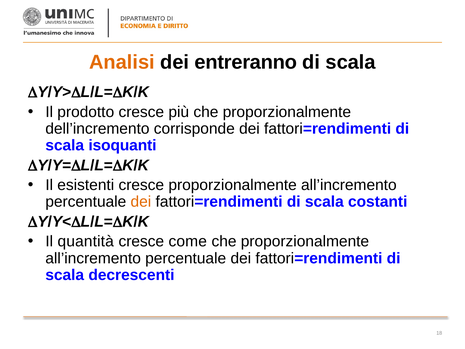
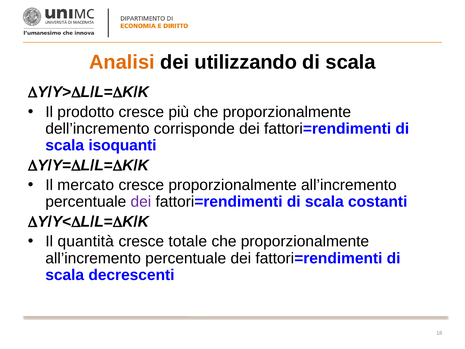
entreranno: entreranno -> utilizzando (246, 62)
esistenti: esistenti -> mercato (86, 185)
dei colour: orange -> purple (141, 202)
come: come -> totale (188, 241)
